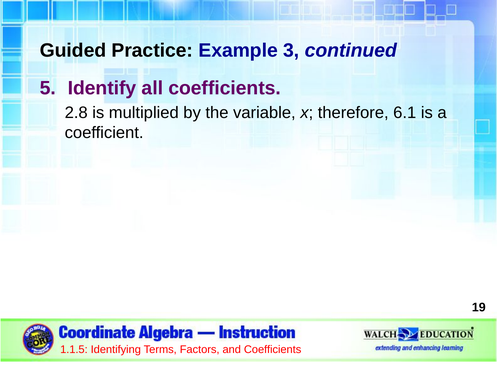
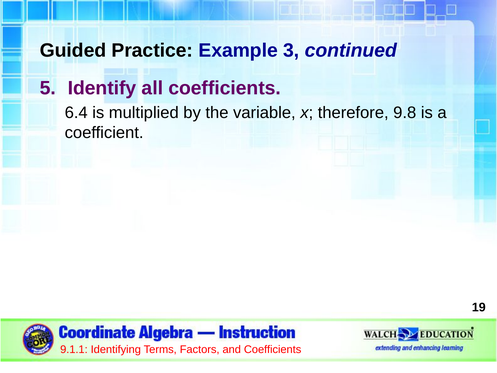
2.8: 2.8 -> 6.4 (76, 113)
6.1: 6.1 -> 9.8 (405, 113)
1.1.5: 1.1.5 -> 9.1.1 (74, 349)
